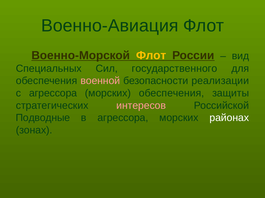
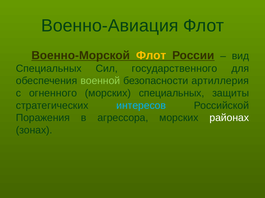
военной colour: pink -> light green (100, 81)
реализации: реализации -> артиллерия (220, 81)
с агрессора: агрессора -> огненного (53, 93)
морских обеспечения: обеспечения -> специальных (172, 93)
интересов colour: pink -> light blue (141, 106)
Подводные: Подводные -> Поражения (43, 118)
